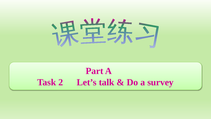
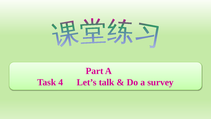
2: 2 -> 4 (61, 82)
